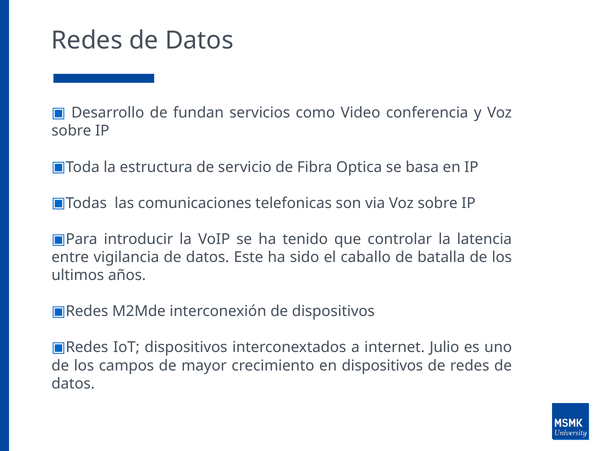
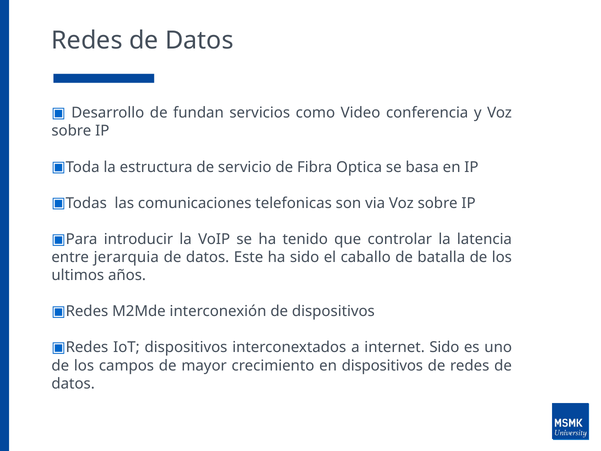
vigilancia: vigilancia -> jerarquia (126, 257)
internet Julio: Julio -> Sido (444, 347)
